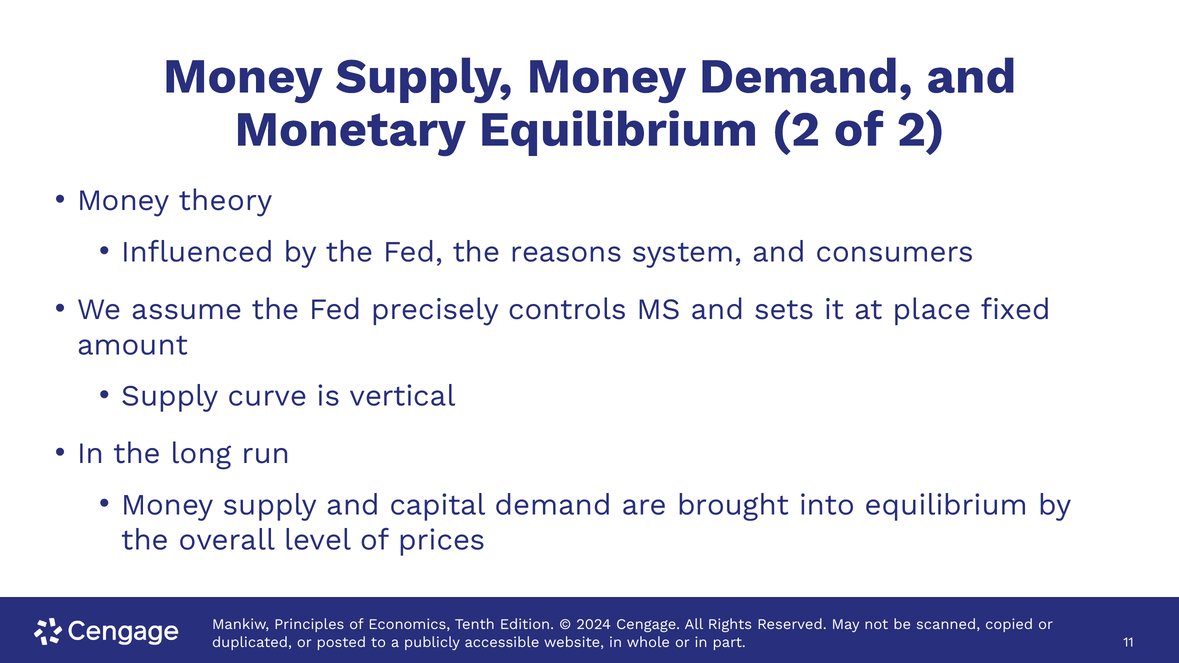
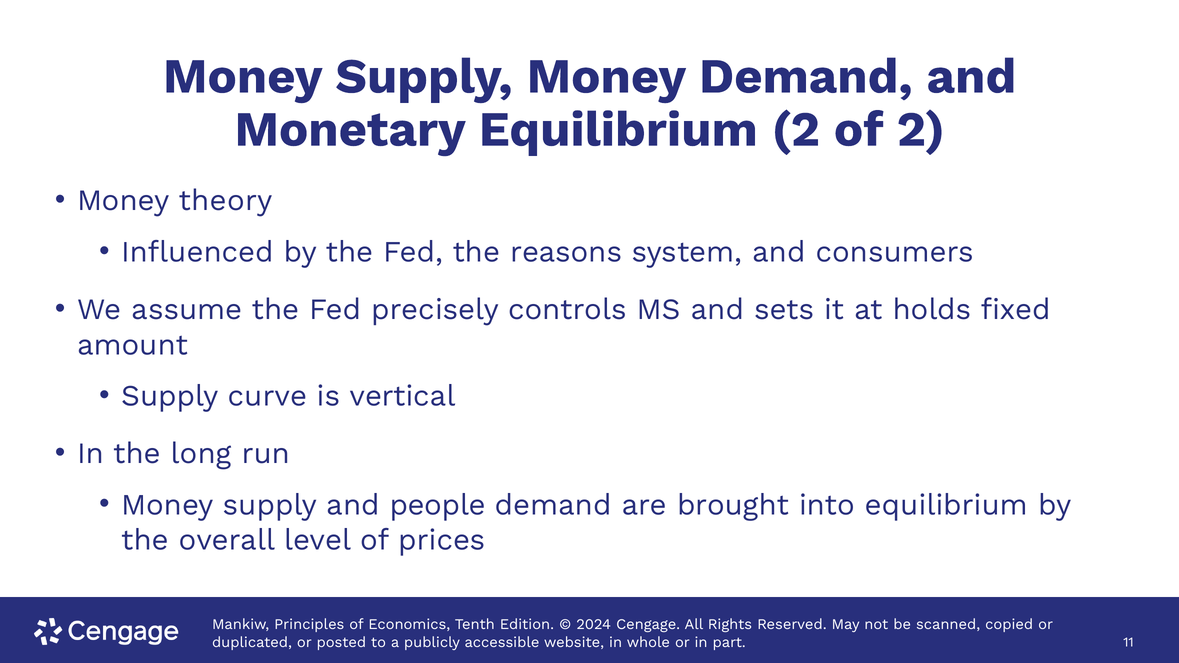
place: place -> holds (932, 310)
capital: capital -> people (438, 505)
